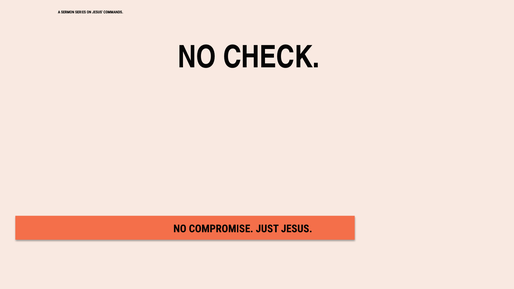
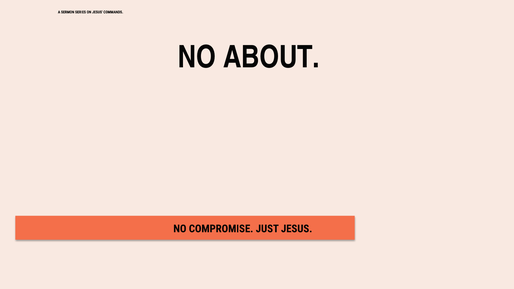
CHECK: CHECK -> ABOUT (271, 57)
